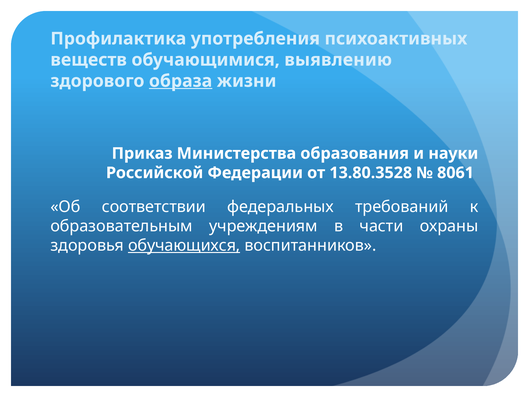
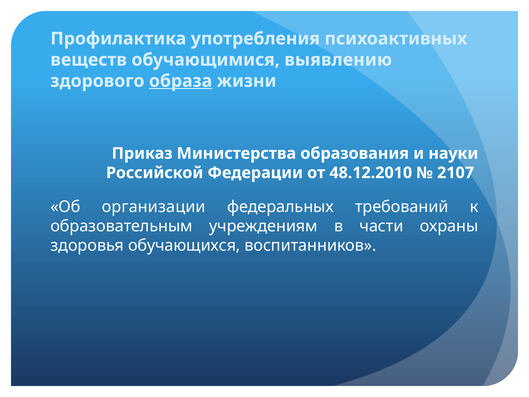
13.80.3528: 13.80.3528 -> 48.12.2010 (371, 173)
8061: 8061 -> 2107 (456, 173)
соответствии: соответствии -> организации (154, 207)
обучающихся underline: present -> none (184, 246)
